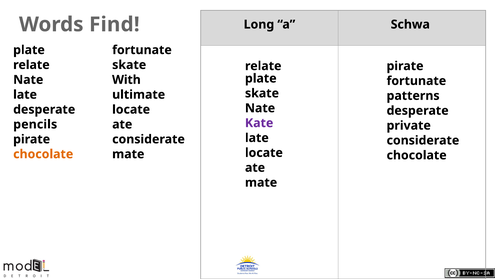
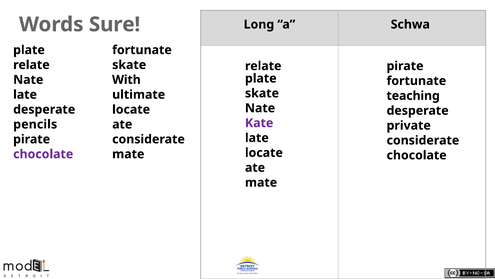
Find: Find -> Sure (115, 24)
patterns: patterns -> teaching (413, 96)
chocolate colour: orange -> purple (43, 154)
